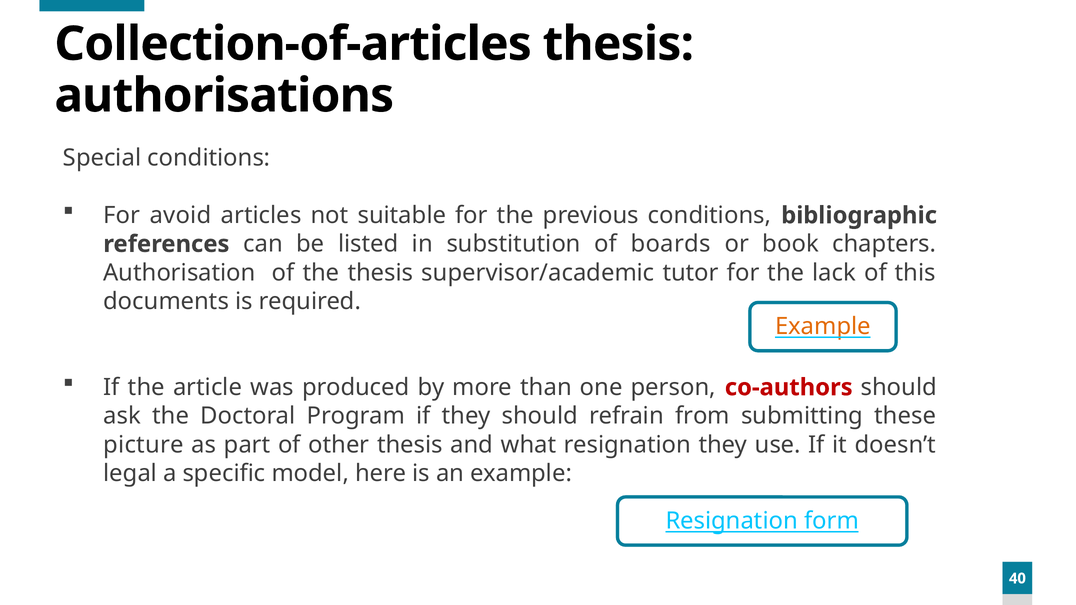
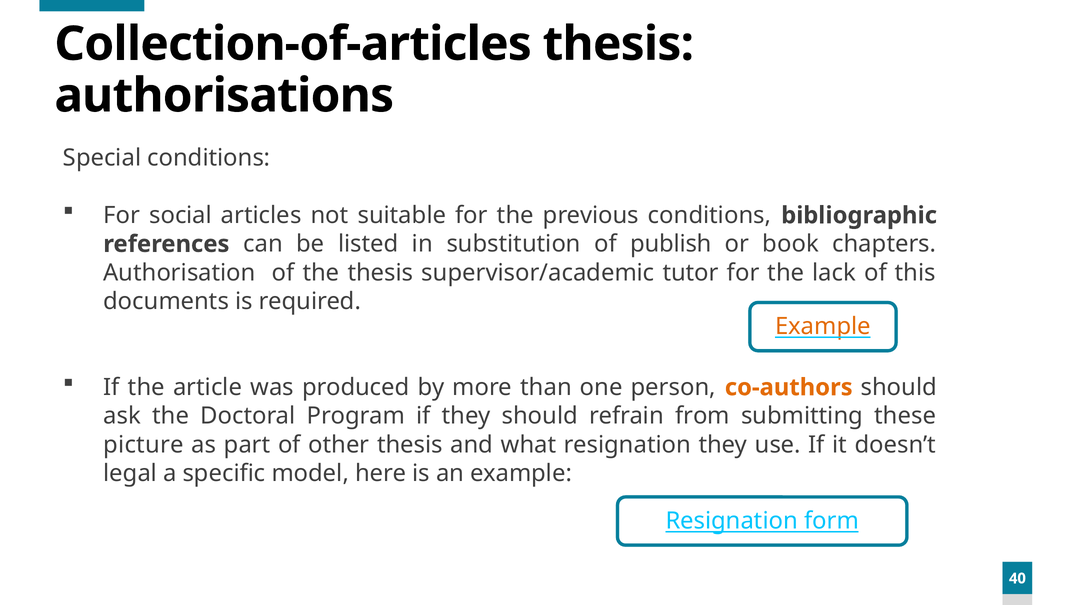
avoid: avoid -> social (181, 215)
boards: boards -> publish (671, 244)
co-authors colour: red -> orange (789, 388)
